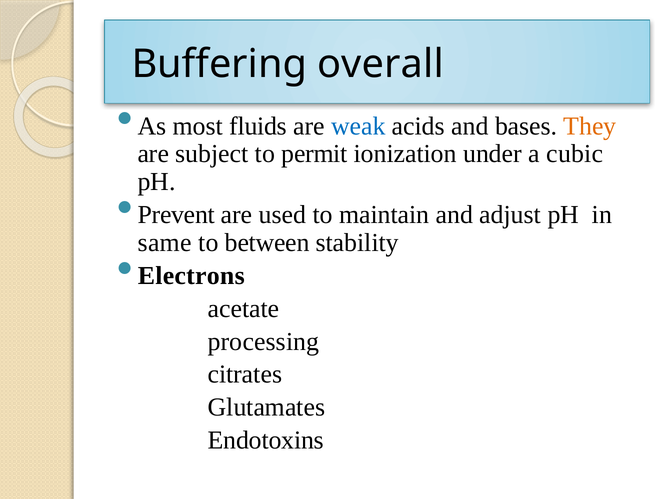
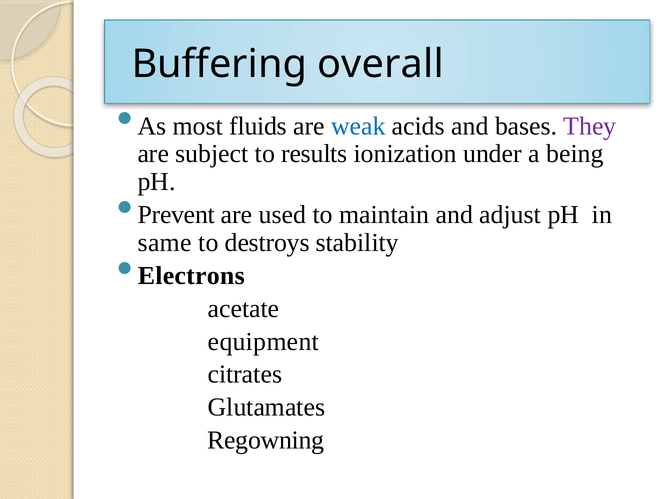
They colour: orange -> purple (590, 126)
permit: permit -> results (314, 154)
cubic: cubic -> being (575, 154)
between: between -> destroys (267, 243)
processing: processing -> equipment (263, 341)
Endotoxins: Endotoxins -> Regowning (266, 440)
